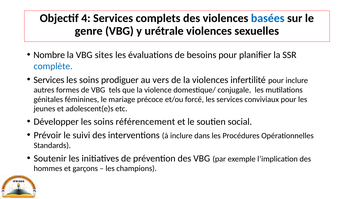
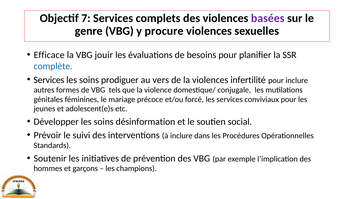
4: 4 -> 7 (86, 18)
basées colour: blue -> purple (268, 18)
urétrale: urétrale -> procure (164, 31)
Nombre: Nombre -> Efficace (49, 55)
sites: sites -> jouir (104, 55)
référencement: référencement -> désinformation (145, 122)
